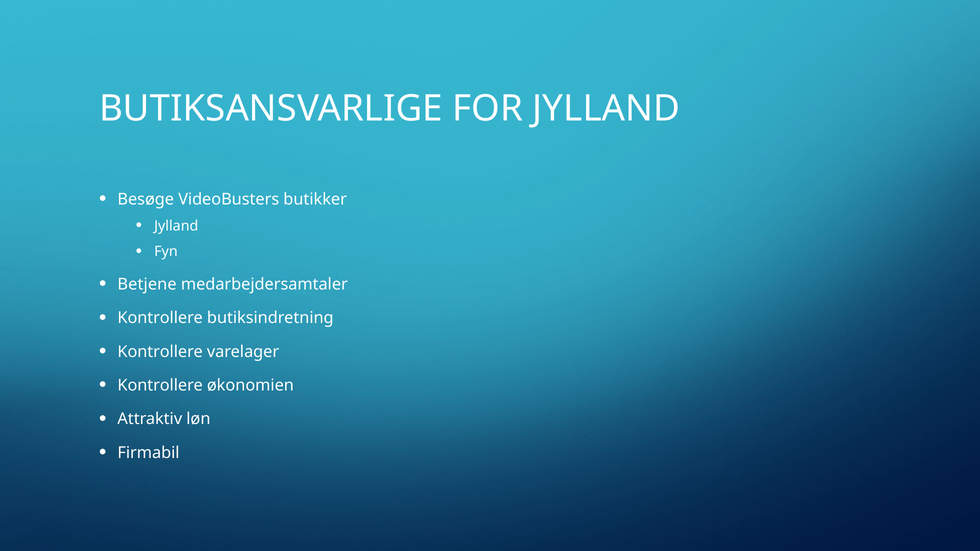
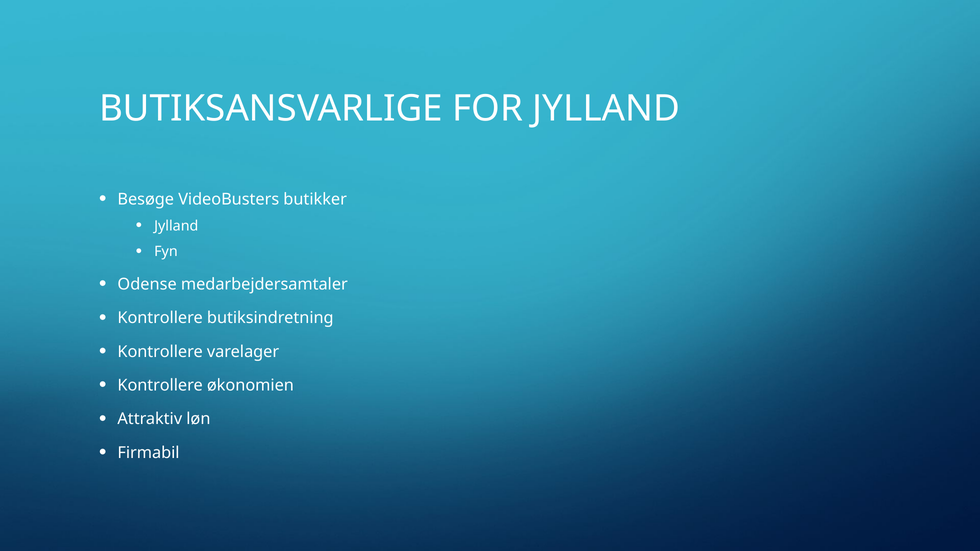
Betjene: Betjene -> Odense (147, 284)
